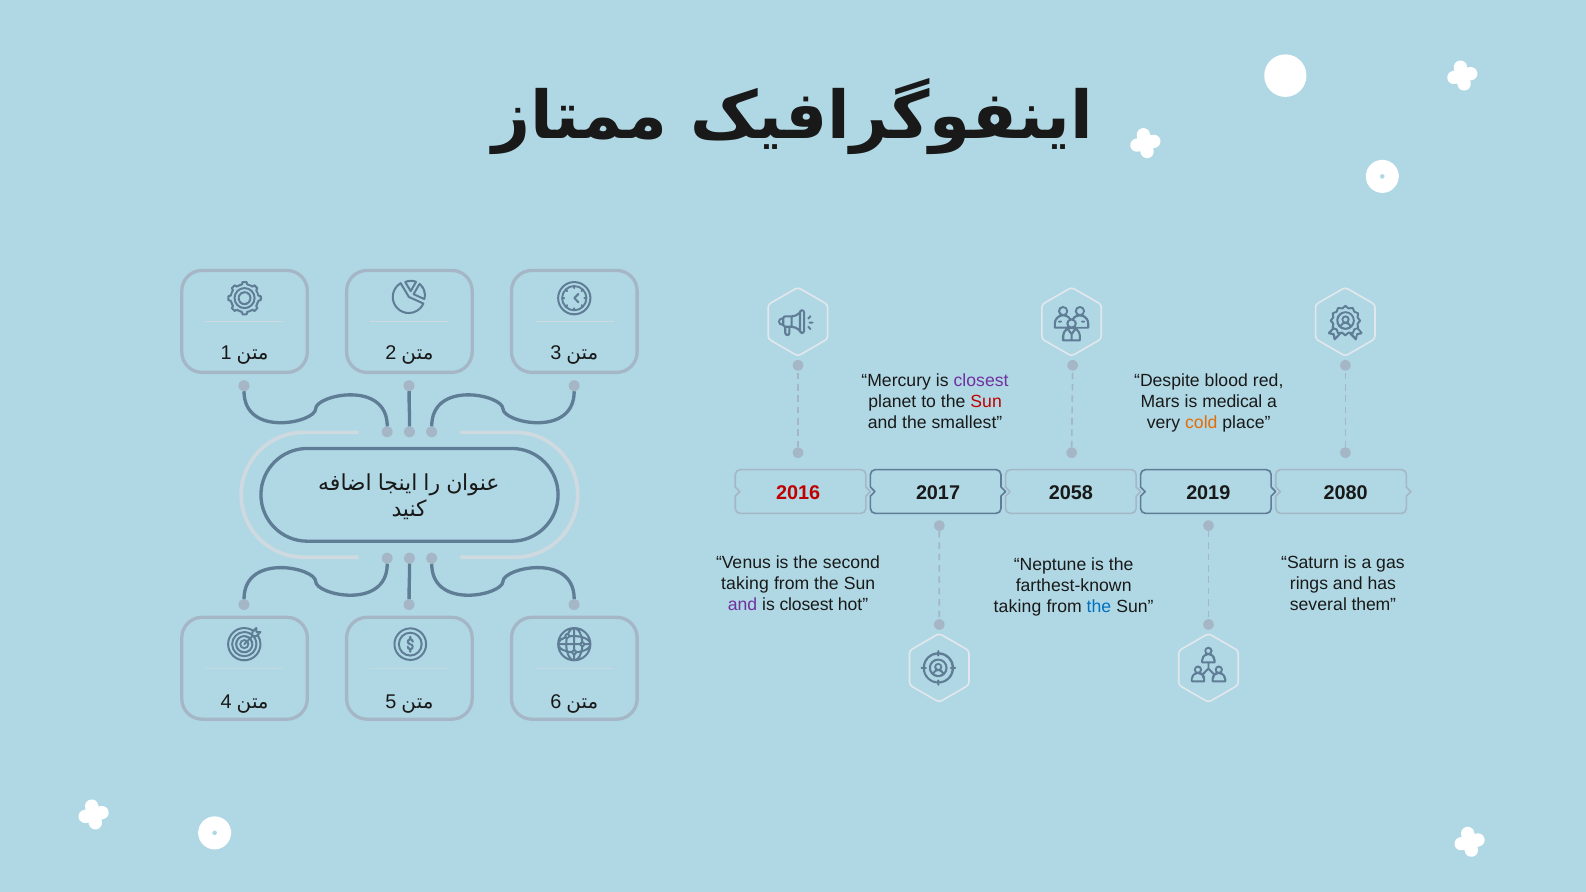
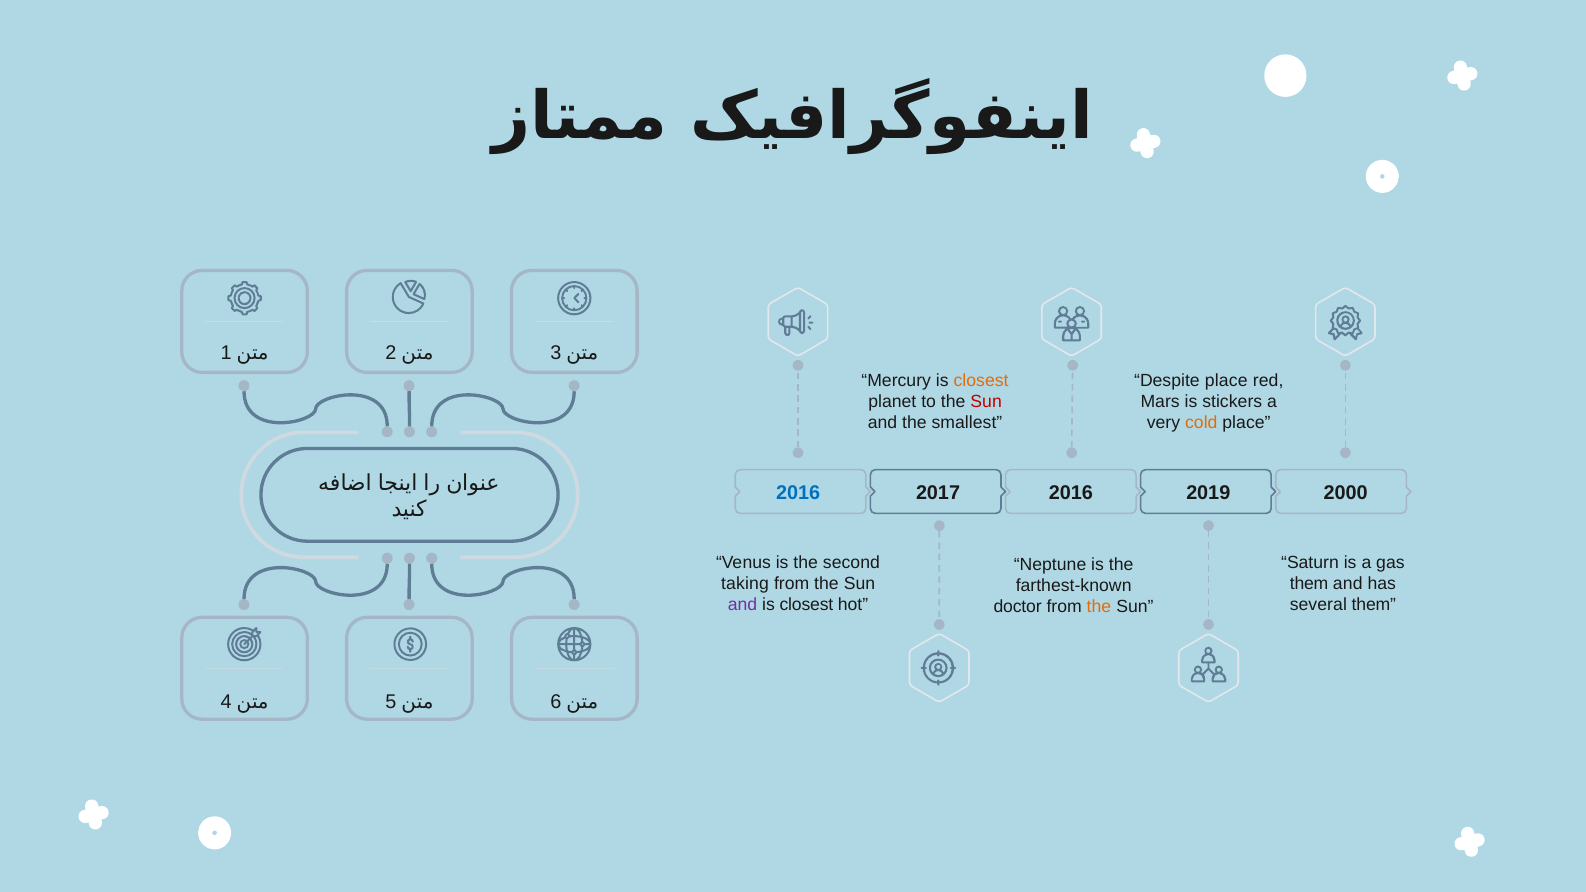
closest colour: purple -> orange (981, 381)
Despite blood: blood -> place (1226, 381)
medical: medical -> stickers (1232, 402)
2016 colour: red -> blue (798, 493)
2017 2058: 2058 -> 2016 (1071, 493)
2080: 2080 -> 2000 (1346, 493)
rings: rings -> them (1309, 584)
taking: taking -> doctor (1018, 607)
the colour: blue -> orange (1099, 607)
